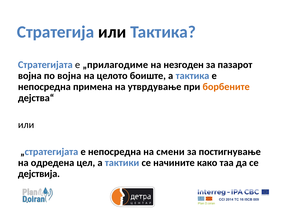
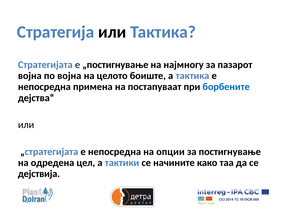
„прилагодиме: „прилагодиме -> „постигнување (115, 65)
незгоден: незгоден -> најмногу (184, 65)
утврдување: утврдување -> постапуваат (155, 87)
борбените colour: orange -> blue (226, 87)
смени: смени -> опции (170, 151)
